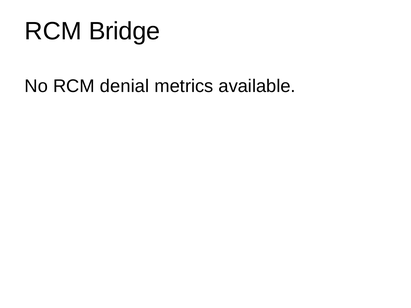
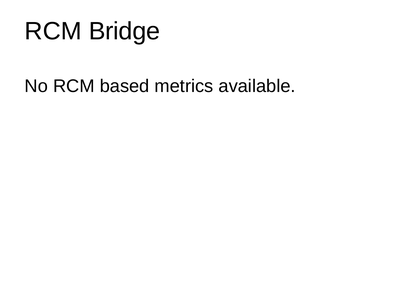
denial: denial -> based (125, 86)
